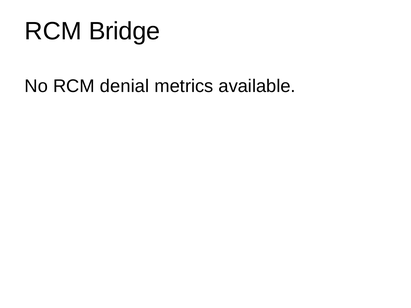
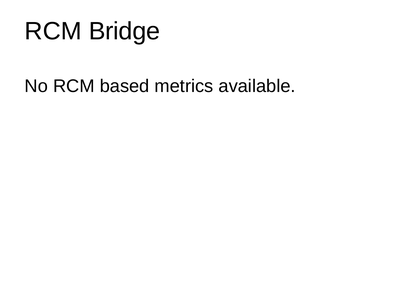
denial: denial -> based (125, 86)
